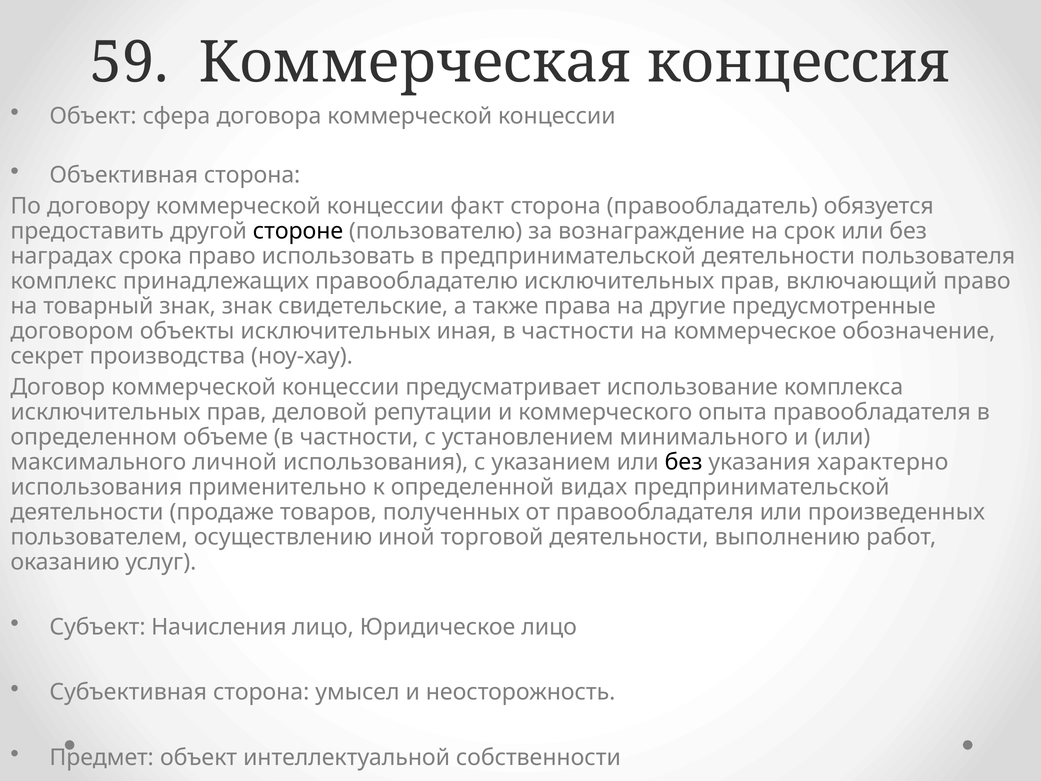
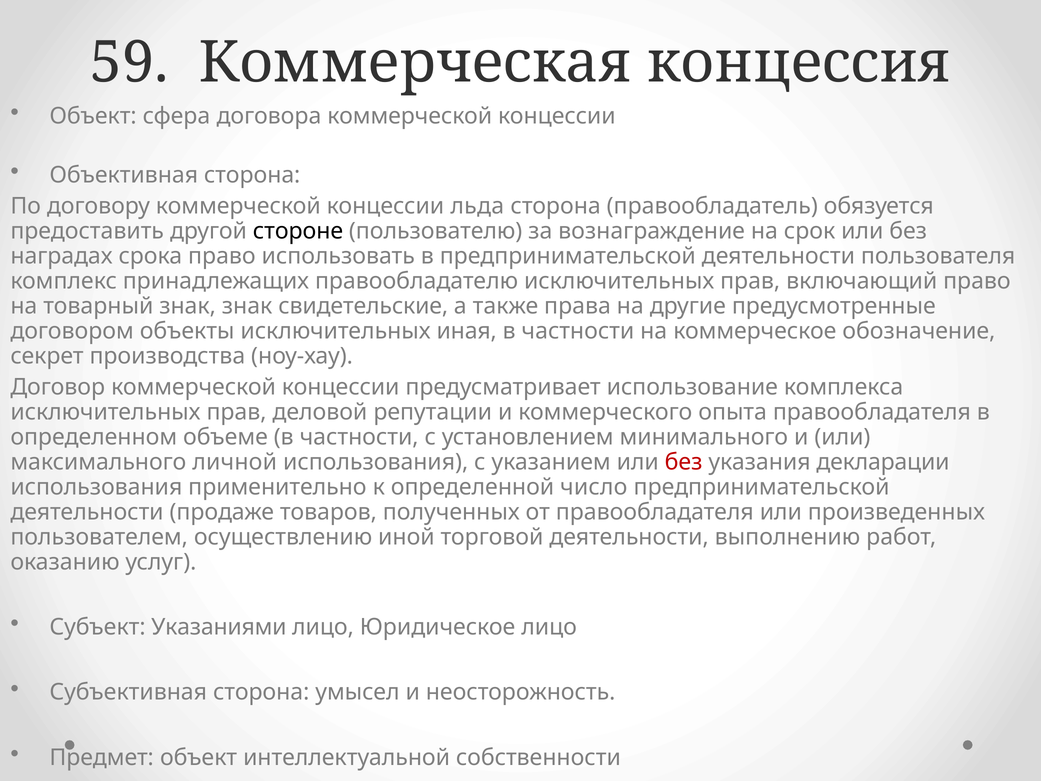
факт: факт -> льда (477, 206)
без colour: black -> red (684, 462)
характерно: характерно -> декларации (883, 462)
видах: видах -> число (594, 487)
Начисления: Начисления -> Указаниями (219, 627)
